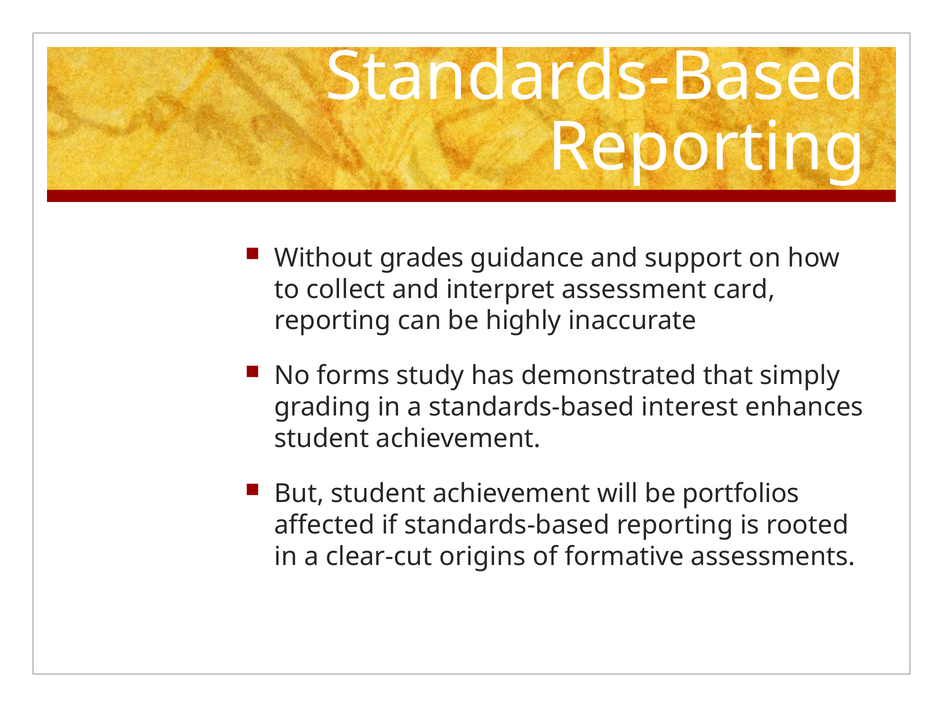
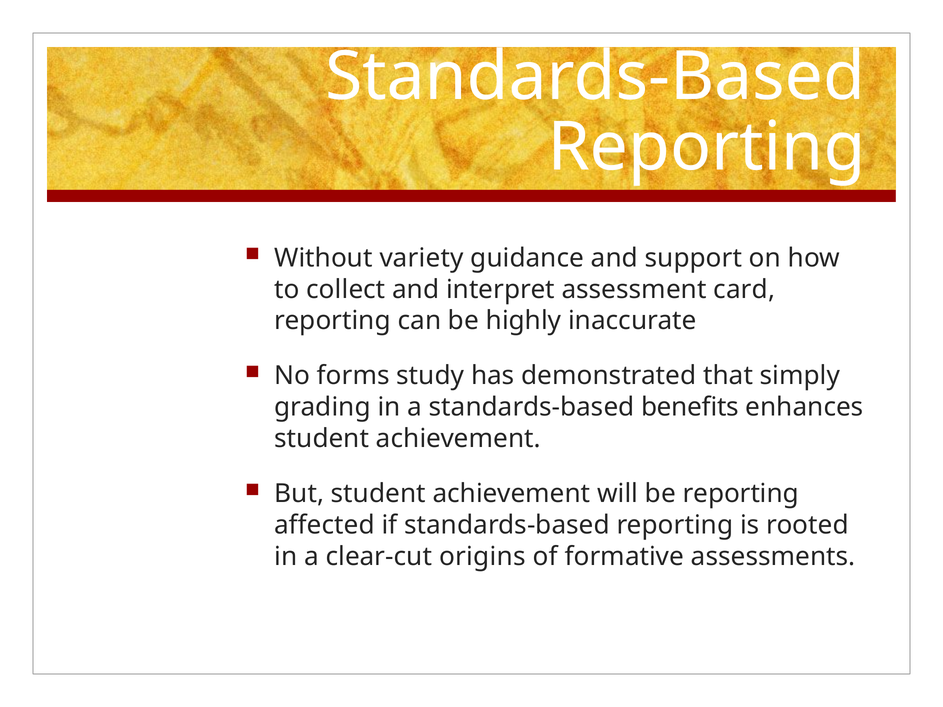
grades: grades -> variety (422, 258)
interest: interest -> benefits (690, 407)
be portfolios: portfolios -> reporting (741, 494)
